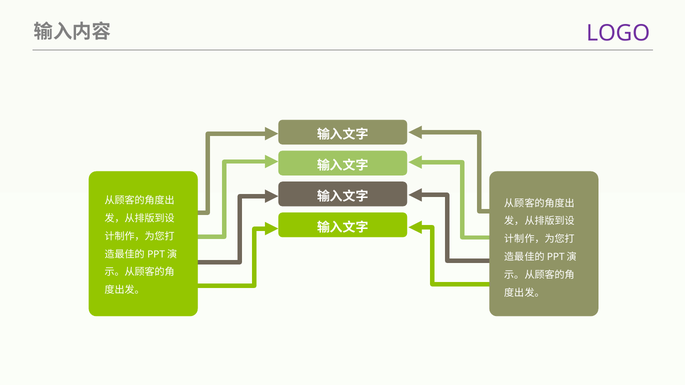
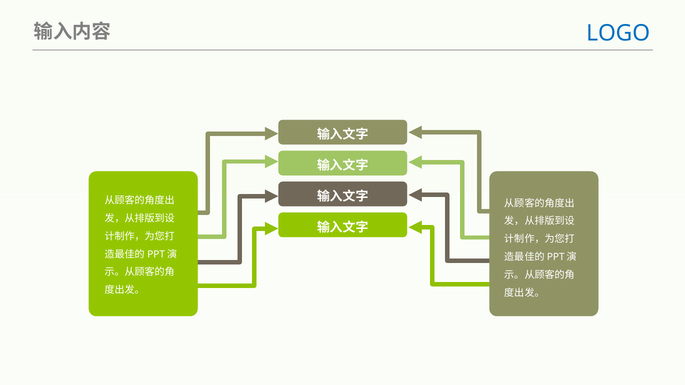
LOGO colour: purple -> blue (618, 33)
